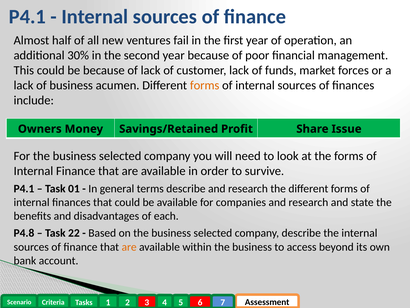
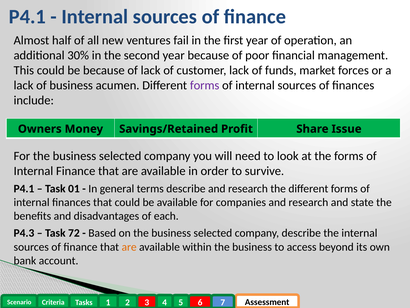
forms colour: orange -> purple (205, 85)
P4.8: P4.8 -> P4.3 (24, 233)
22: 22 -> 72 (74, 233)
